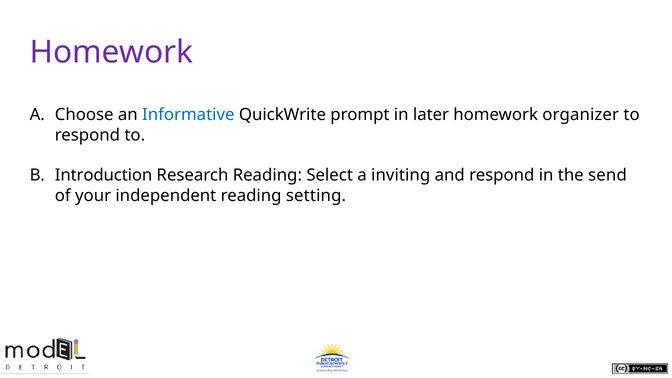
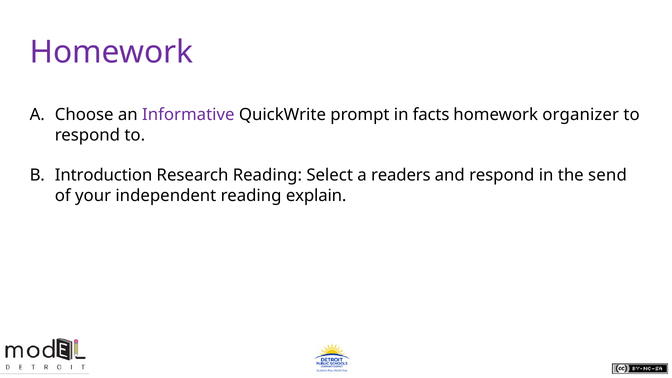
Informative colour: blue -> purple (188, 115)
later: later -> facts (431, 115)
inviting: inviting -> readers (401, 175)
setting: setting -> explain (316, 196)
